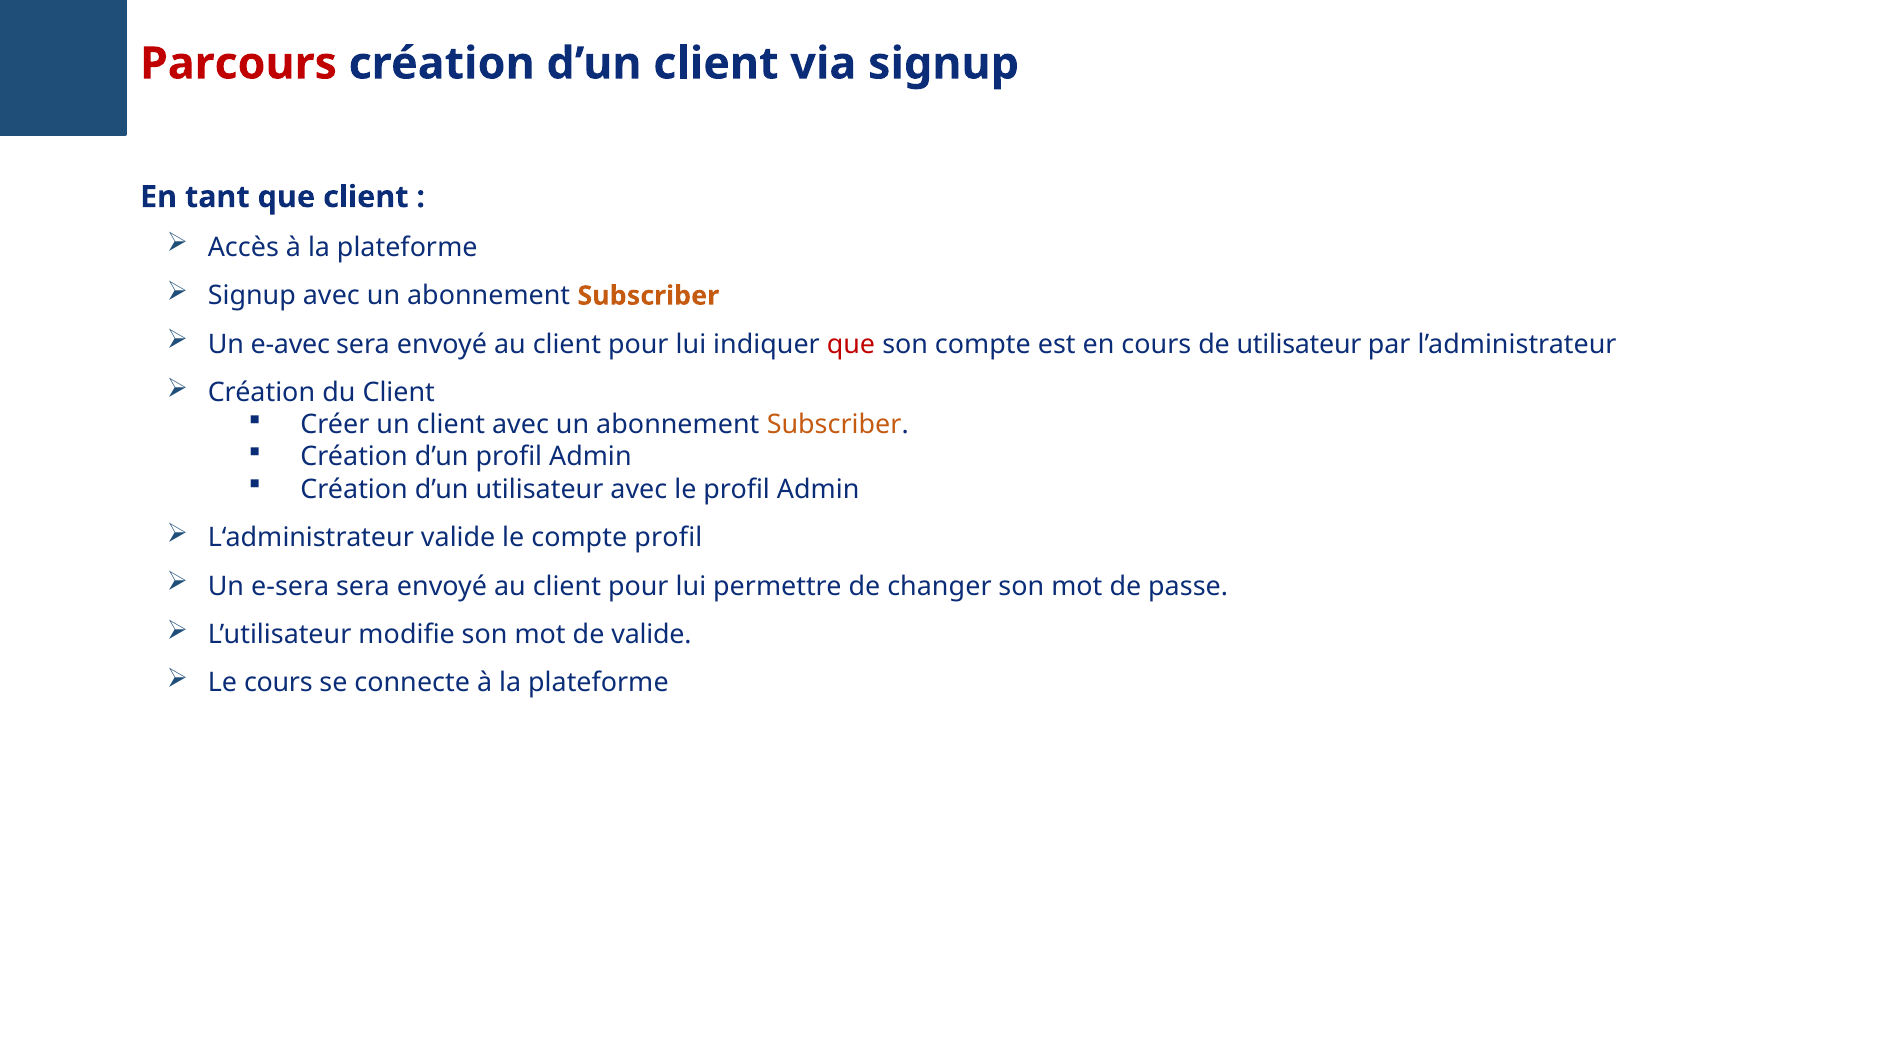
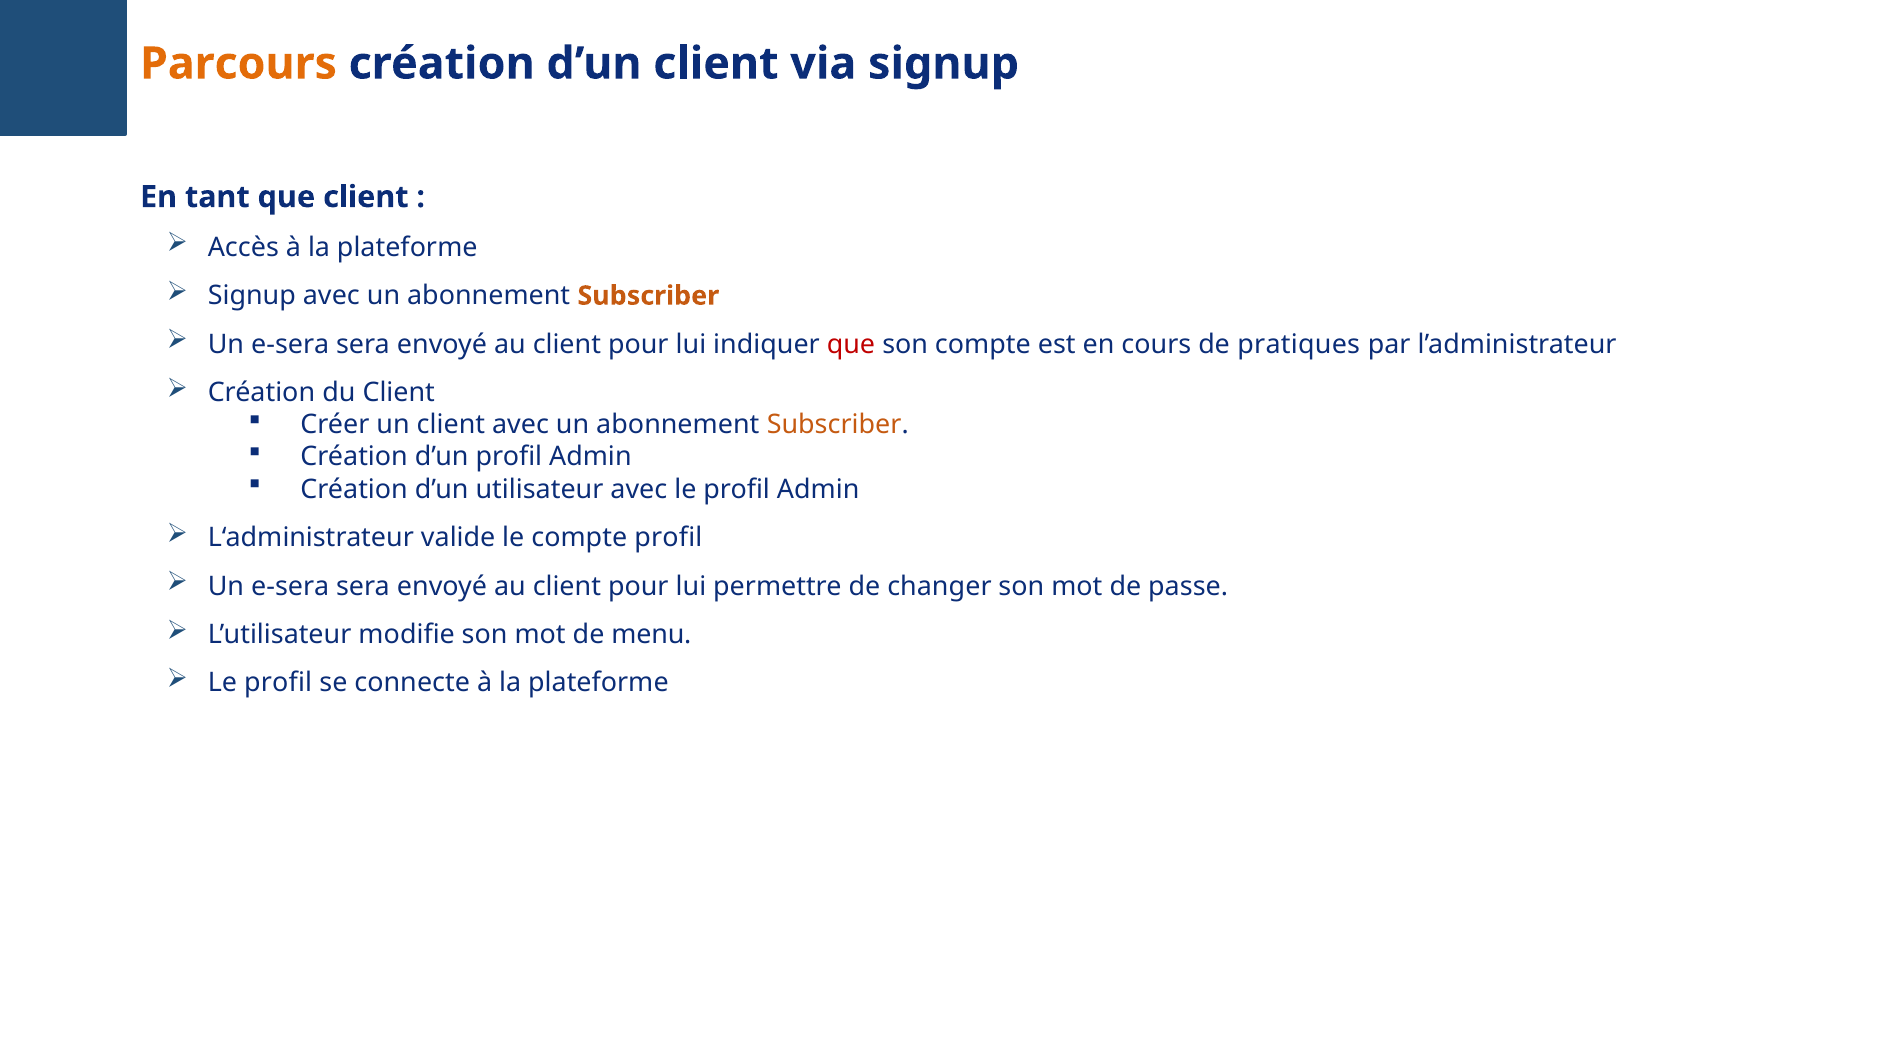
Parcours colour: red -> orange (239, 64)
e-avec: e-avec -> e-sera (290, 344)
de utilisateur: utilisateur -> pratiques (1299, 344)
de valide: valide -> menu (651, 634)
cours: cours -> profil (278, 683)
